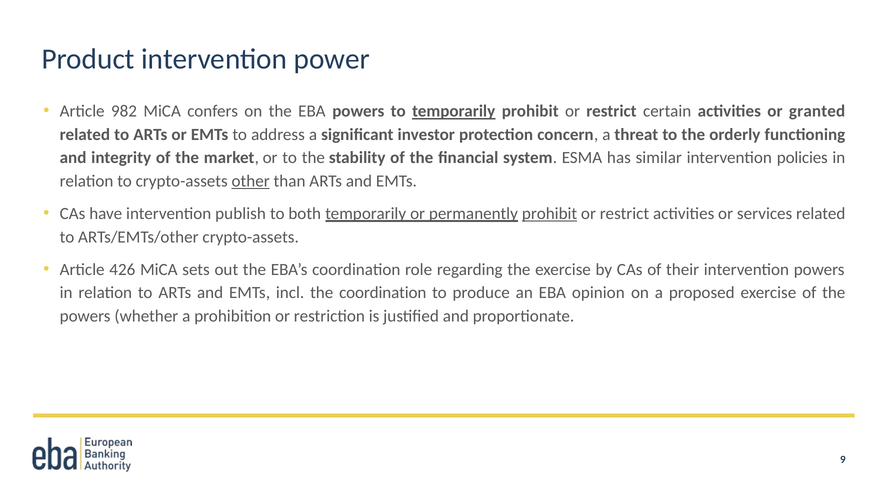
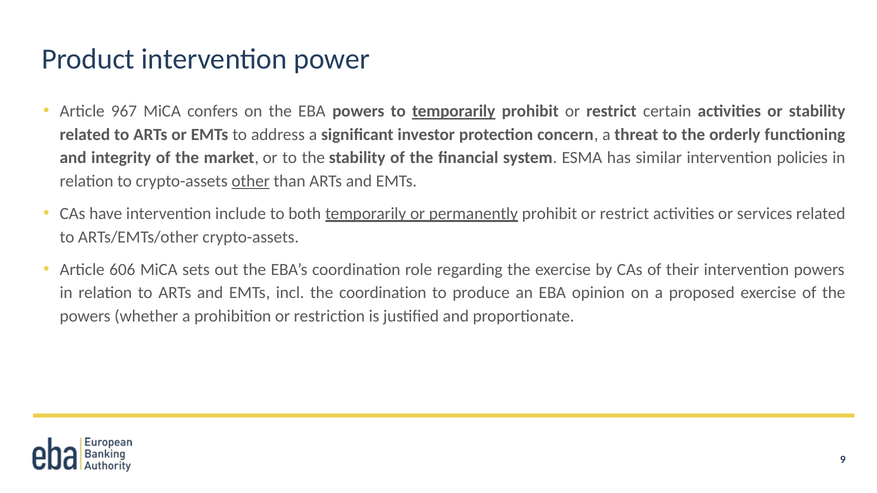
982: 982 -> 967 (124, 111)
or granted: granted -> stability (817, 111)
publish: publish -> include (241, 214)
prohibit underline: present -> none (550, 214)
426: 426 -> 606 (122, 270)
